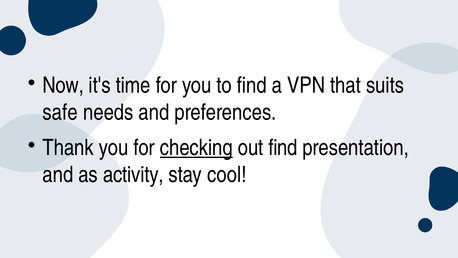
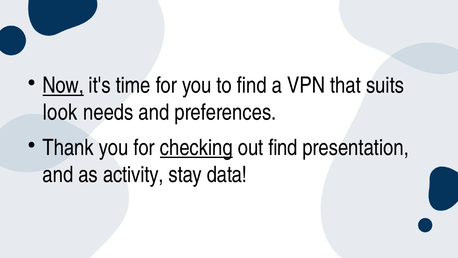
Now underline: none -> present (63, 85)
safe: safe -> look (60, 112)
cool: cool -> data (227, 175)
